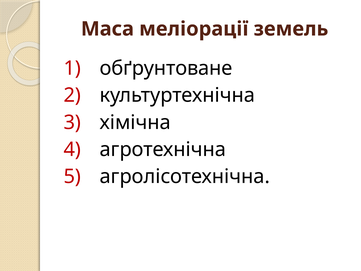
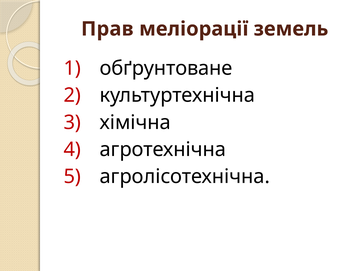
Маса: Маса -> Прав (107, 29)
